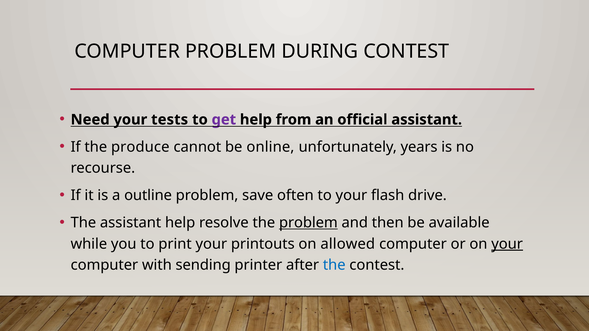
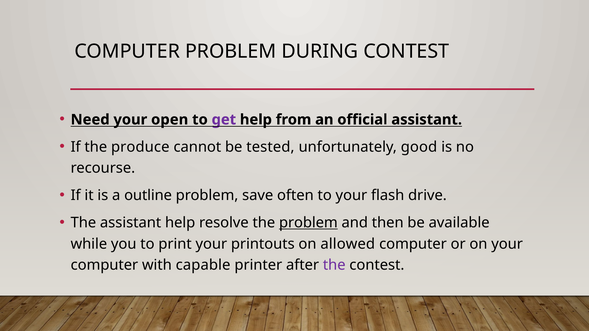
tests: tests -> open (170, 120)
online: online -> tested (270, 147)
years: years -> good (419, 147)
your underline: present -> none (507, 244)
sending: sending -> capable (203, 265)
the colour: blue -> purple (334, 265)
